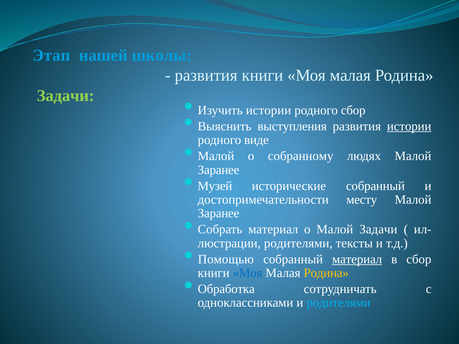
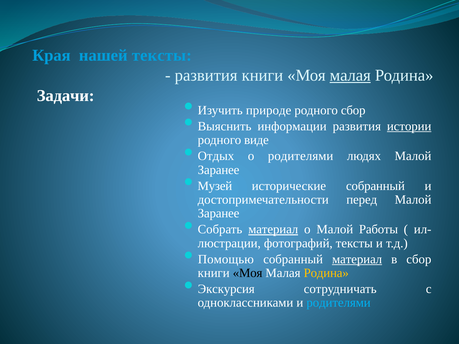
Этап: Этап -> Края (51, 55)
нашей школы: школы -> тексты (162, 55)
малая underline: none -> present (350, 75)
Задачи colour: light green -> white (66, 96)
Изучить истории: истории -> природе (269, 110)
выступления: выступления -> информации (292, 126)
Малой: Малой -> Отдых (216, 156)
о собранному: собранному -> родителями (301, 156)
месту: месту -> перед (362, 200)
материал underline: none -> present (273, 230)
Малой Задачи: Задачи -> Работы (379, 230)
родителями: родителями -> фотографий (298, 243)
Моя colour: blue -> black (248, 273)
Обработка: Обработка -> Экскурсия (226, 289)
